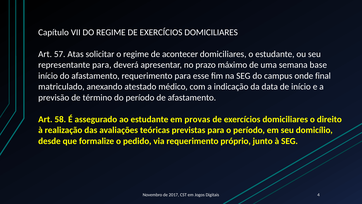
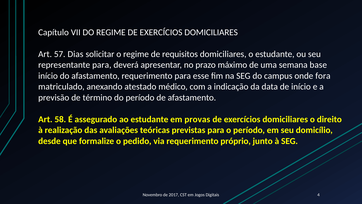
Atas: Atas -> Dias (75, 54)
acontecer: acontecer -> requisitos (180, 54)
final: final -> fora (323, 76)
